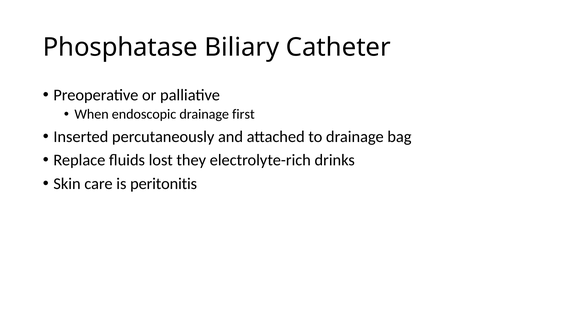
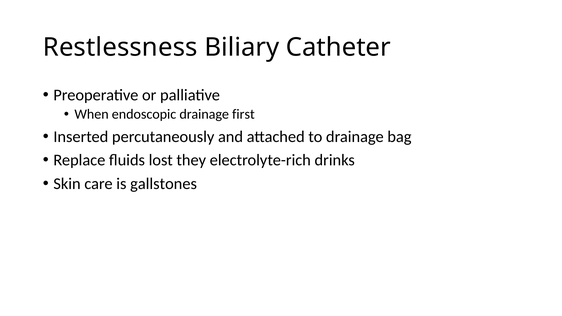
Phosphatase: Phosphatase -> Restlessness (120, 47)
peritonitis: peritonitis -> gallstones (164, 184)
